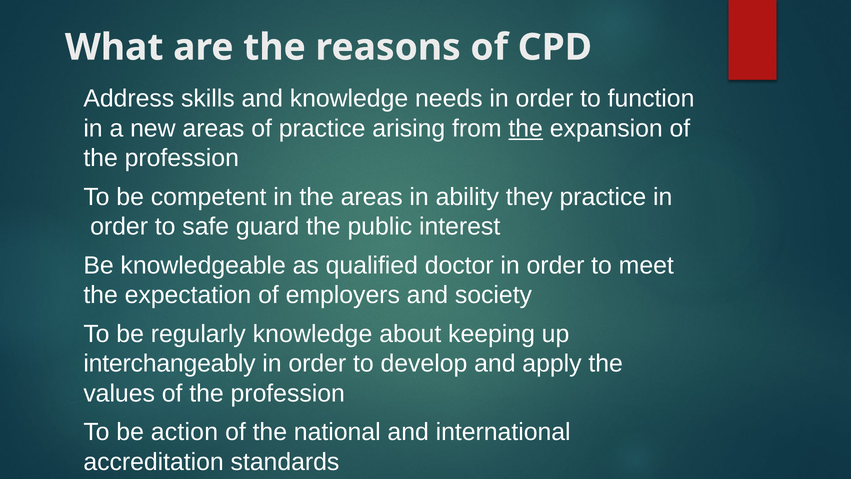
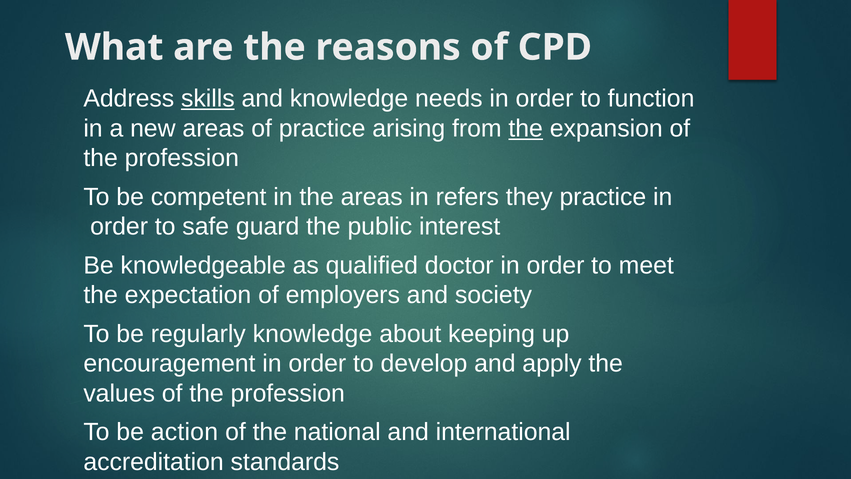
skills underline: none -> present (208, 98)
ability: ability -> refers (467, 197)
interchangeably: interchangeably -> encouragement (169, 363)
